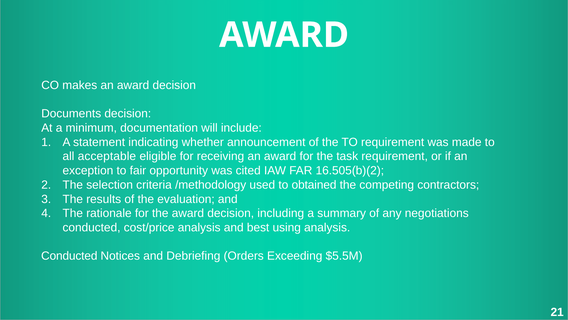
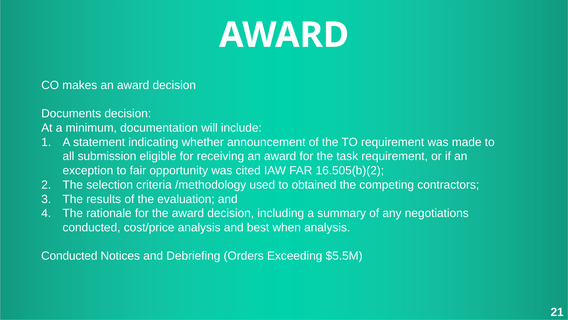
acceptable: acceptable -> submission (107, 156)
using: using -> when (287, 227)
